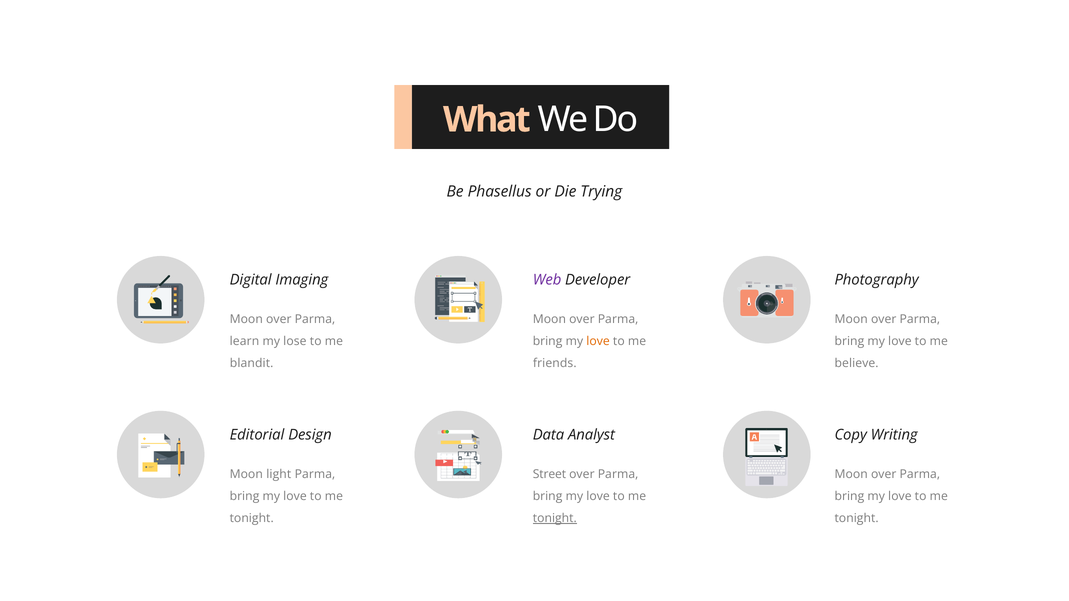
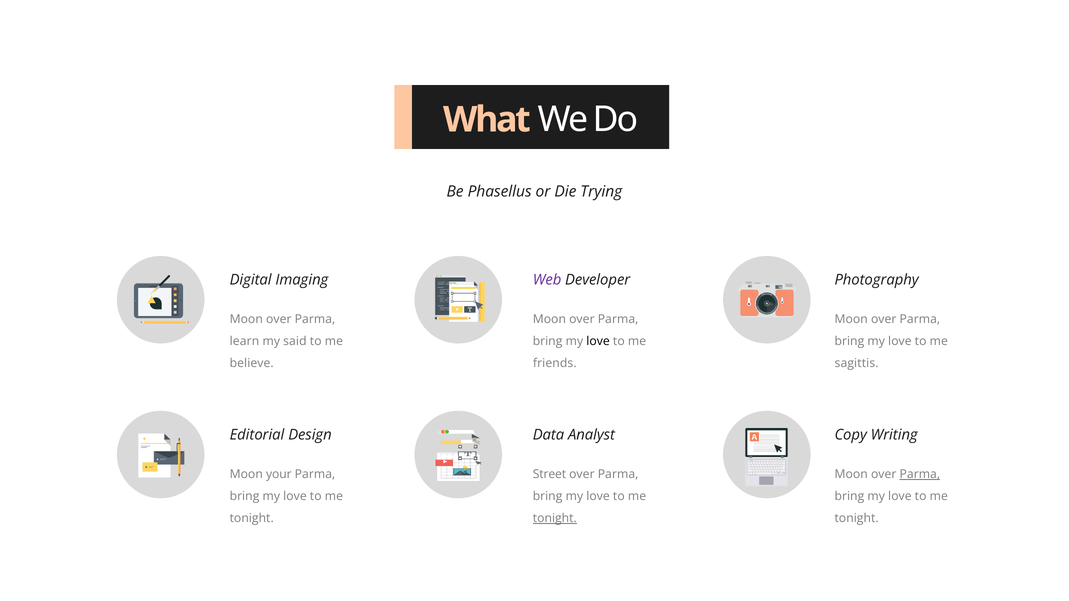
lose: lose -> said (295, 341)
love colour: orange -> black (598, 341)
blandit: blandit -> believe (252, 363)
believe: believe -> sagittis (857, 363)
light: light -> your (279, 474)
Parma underline: none -> present (920, 474)
